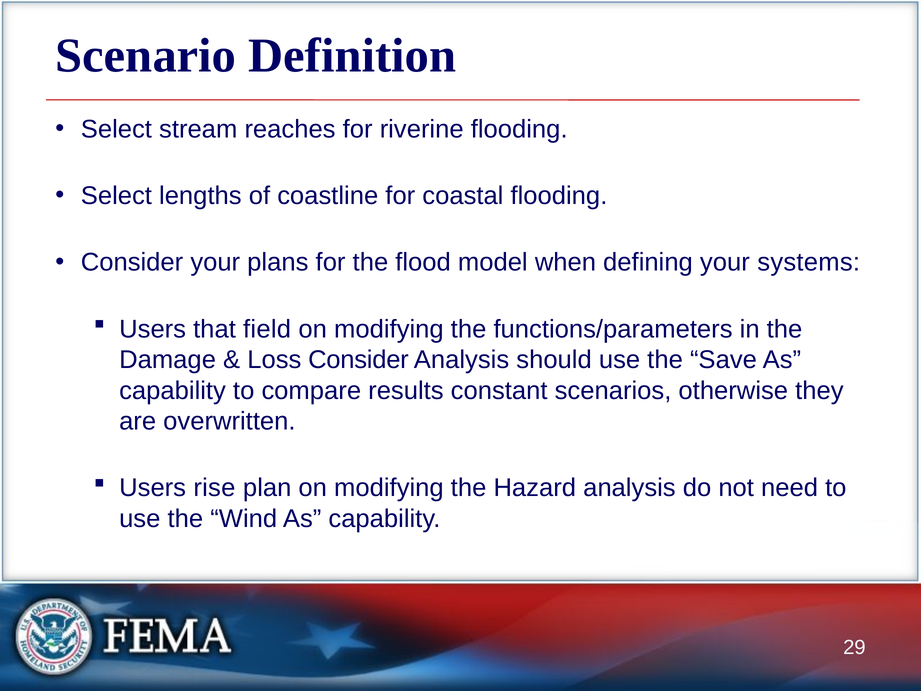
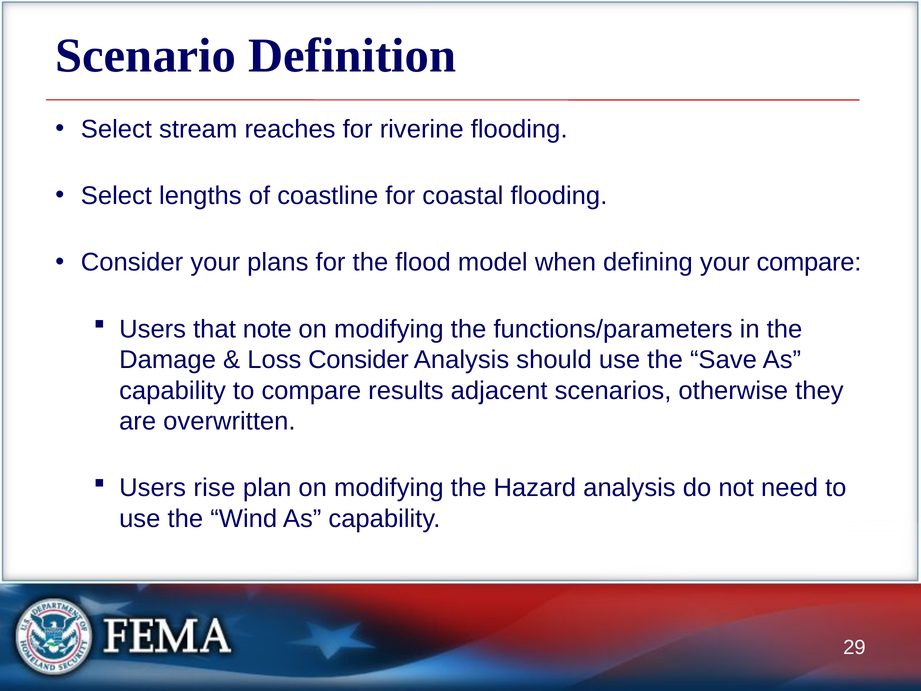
your systems: systems -> compare (809, 262)
field: field -> note (267, 329)
constant: constant -> adjacent (499, 390)
